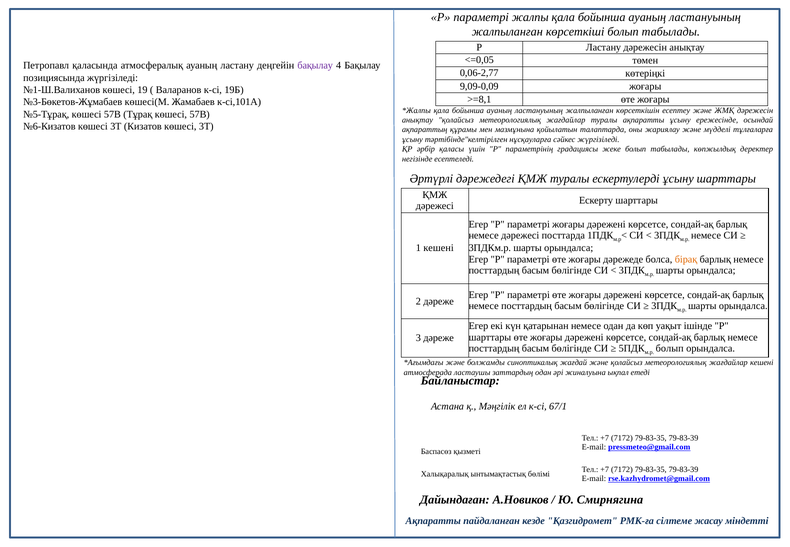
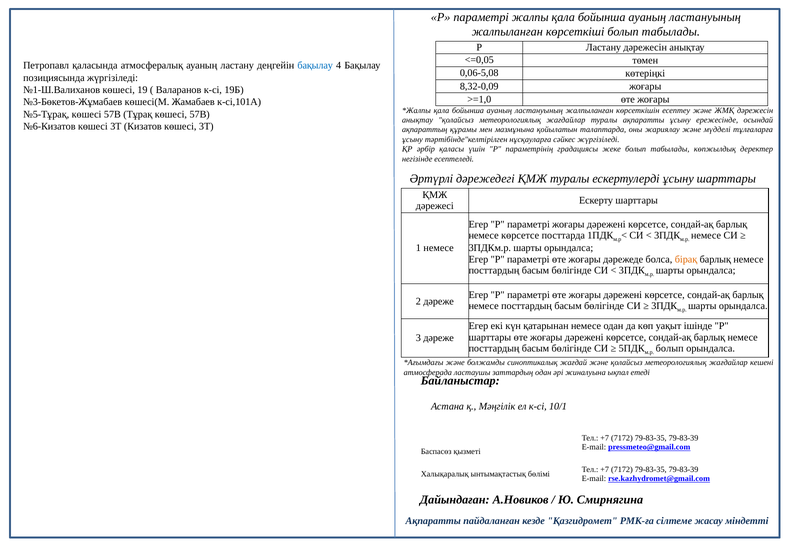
бақылау colour: purple -> blue (315, 66)
0,06-2,77: 0,06-2,77 -> 0,06-5,08 (479, 73)
9,09-0,09: 9,09-0,09 -> 8,32-0,09 (479, 86)
>=8,1: >=8,1 -> >=1,0 (479, 99)
немесе дәрежесі: дәрежесі -> көрсетсе (520, 235)
1 кешені: кешені -> немесе (439, 248)
67/1: 67/1 -> 10/1 (558, 406)
